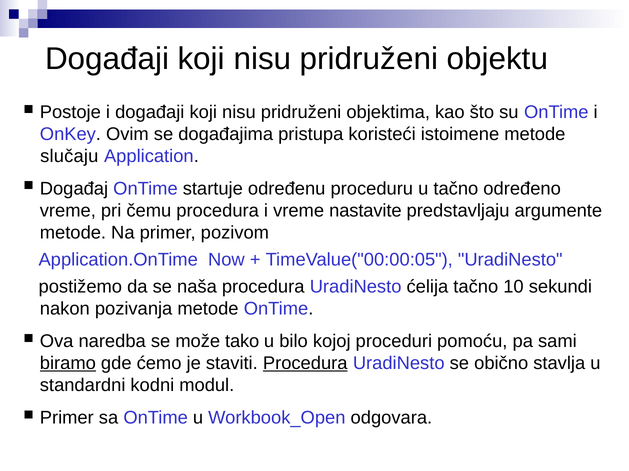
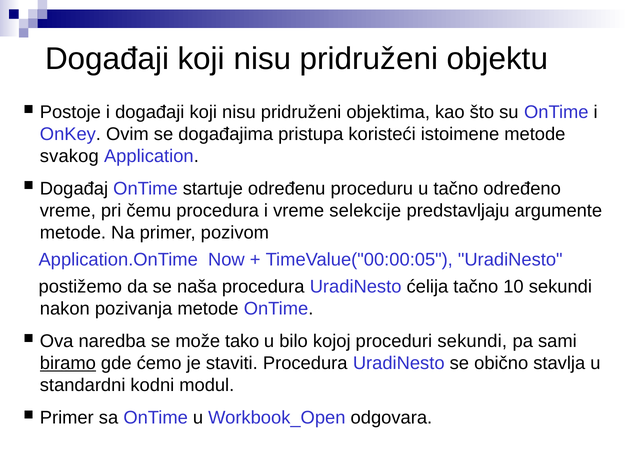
slučaju: slučaju -> svakog (69, 156)
nastavite: nastavite -> selekcije (365, 211)
proceduri pomoću: pomoću -> sekundi (472, 342)
Procedura underline: present -> none (305, 364)
